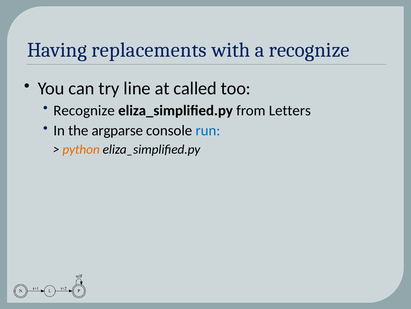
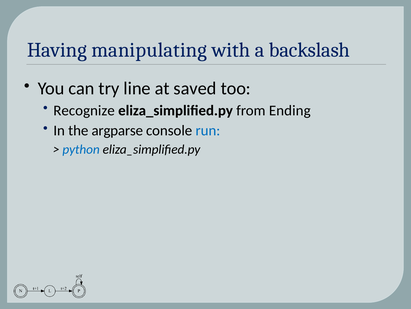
replacements: replacements -> manipulating (149, 50)
a recognize: recognize -> backslash (309, 50)
called: called -> saved (195, 88)
Letters: Letters -> Ending (290, 110)
python colour: orange -> blue (81, 149)
